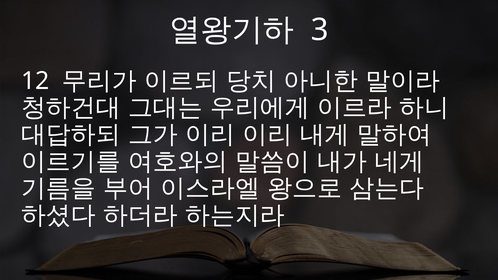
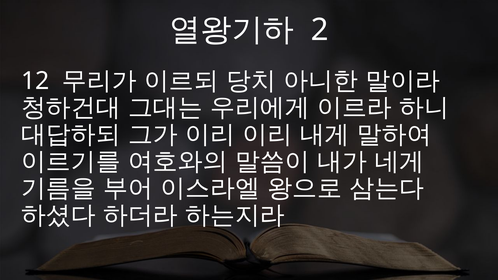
3: 3 -> 2 (320, 30)
